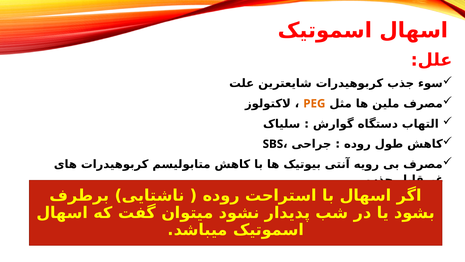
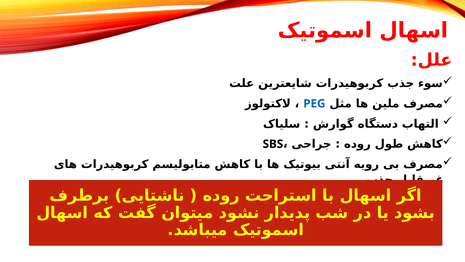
PEG colour: orange -> blue (314, 103)
